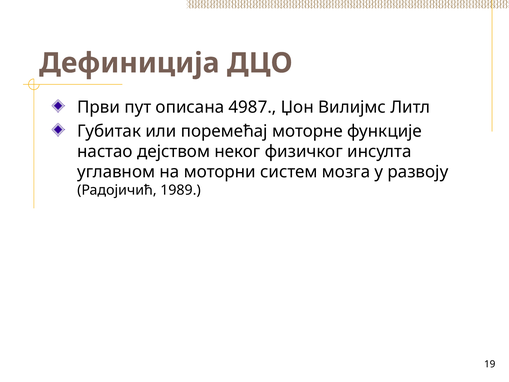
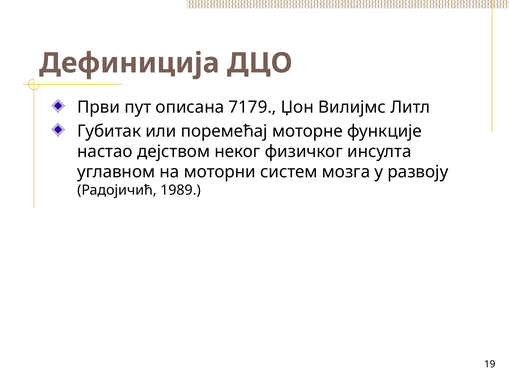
4987: 4987 -> 7179 (253, 107)
